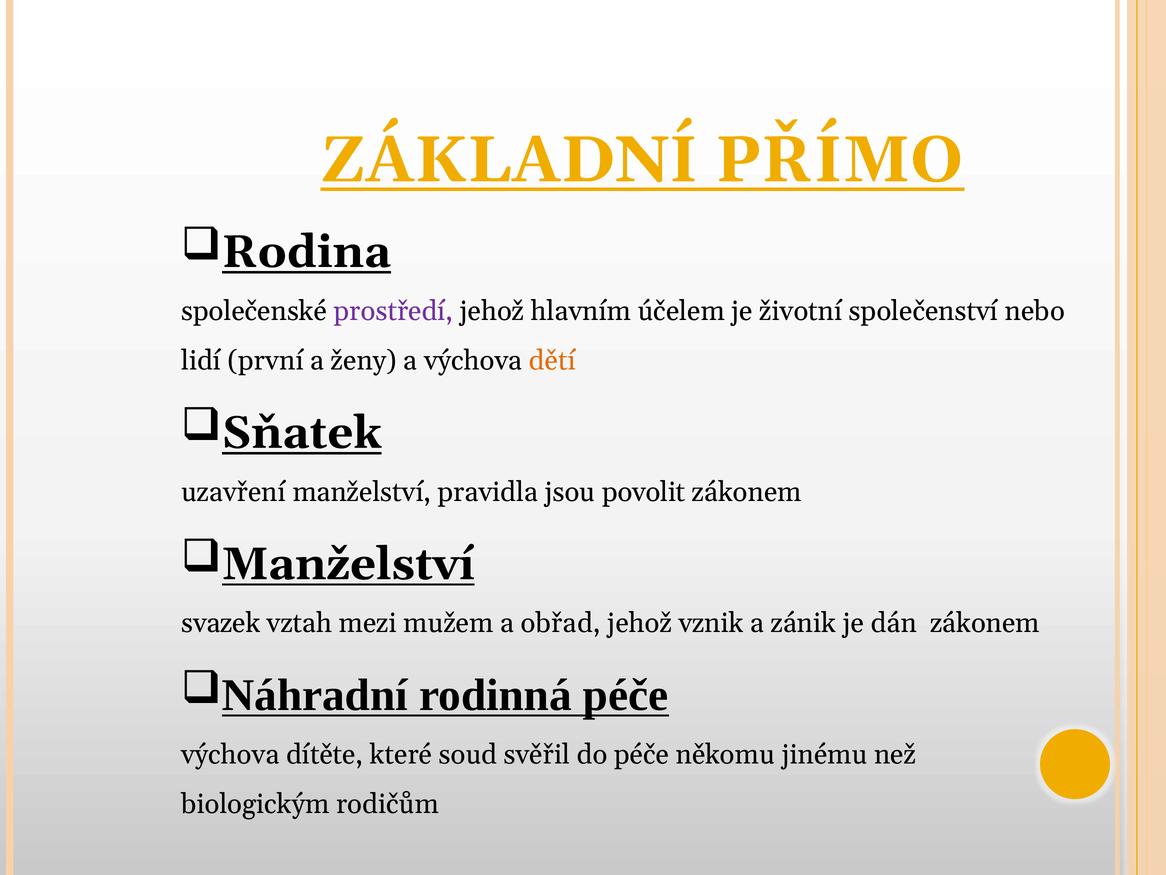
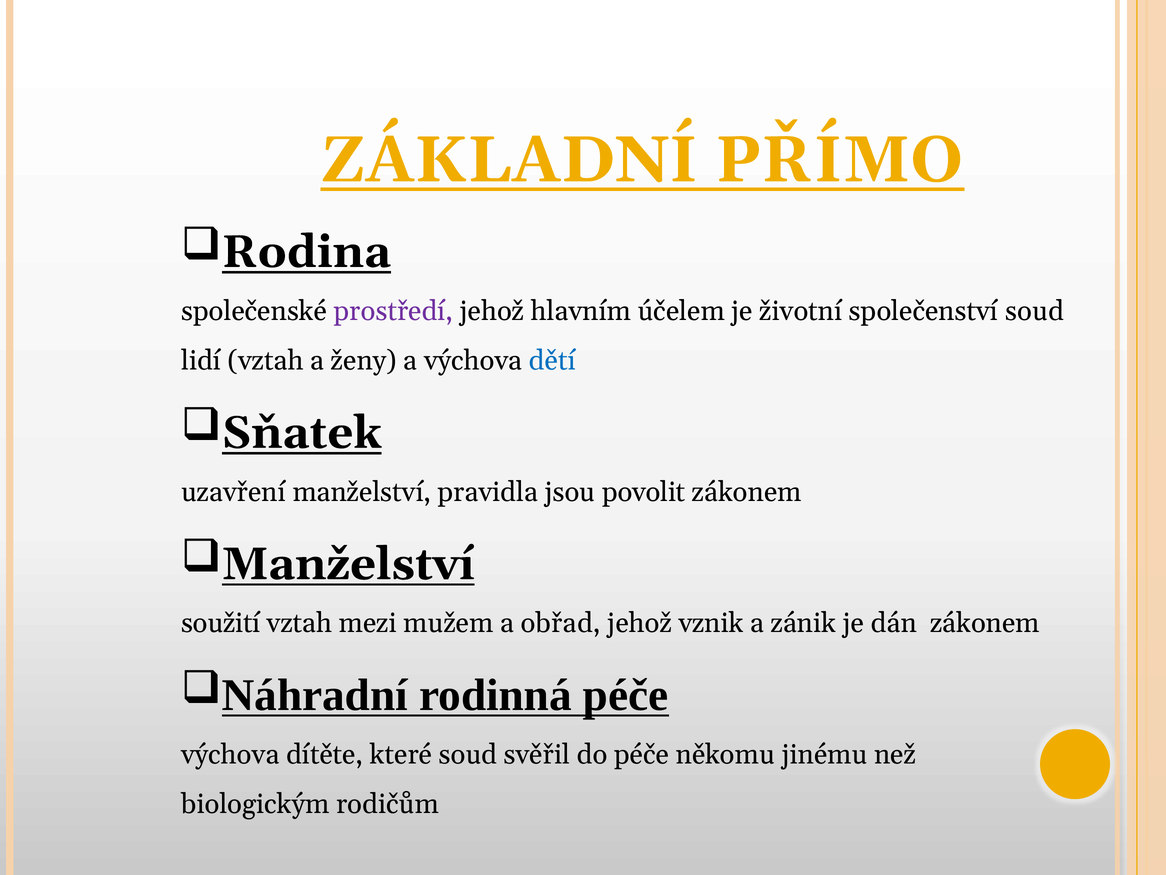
společenství nebo: nebo -> soud (1035, 311)
lidí první: první -> vztah (266, 360)
dětí colour: orange -> blue (552, 360)
svazek: svazek -> soužití (221, 623)
